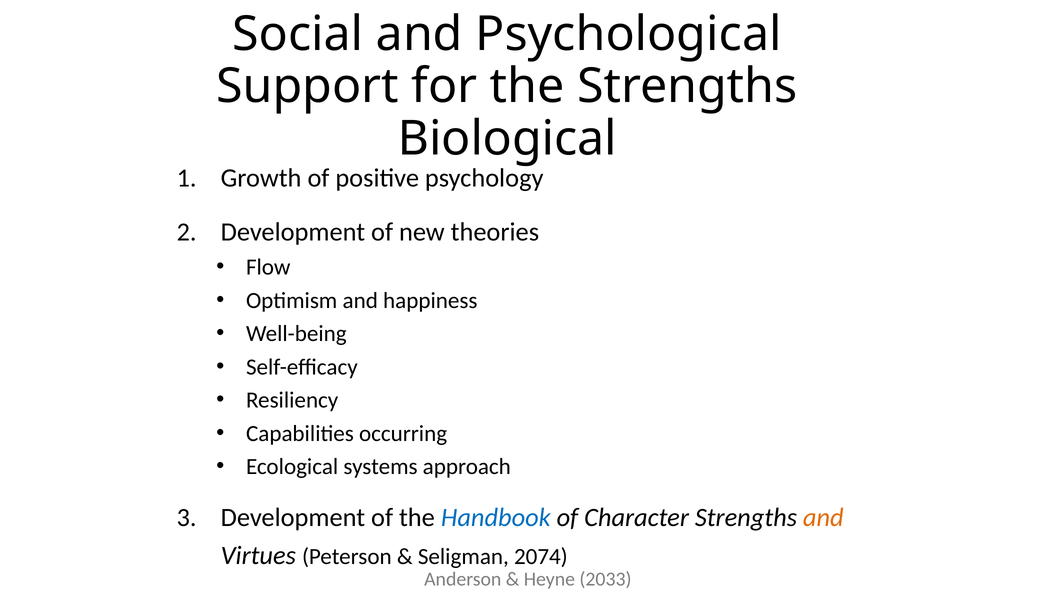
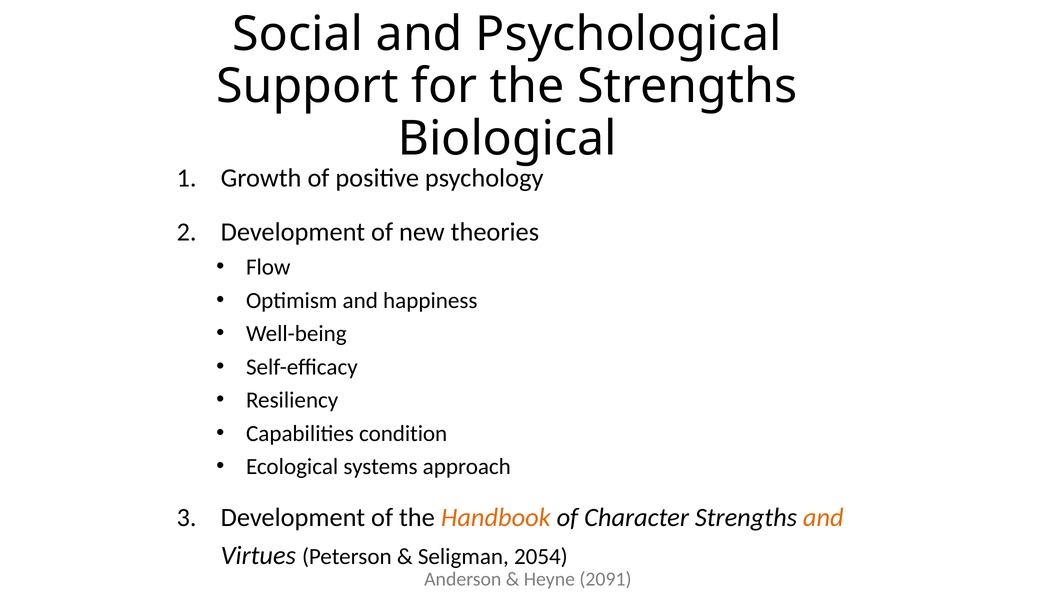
occurring: occurring -> condition (403, 433)
Handbook colour: blue -> orange (496, 518)
2074: 2074 -> 2054 (541, 557)
2033: 2033 -> 2091 (606, 579)
